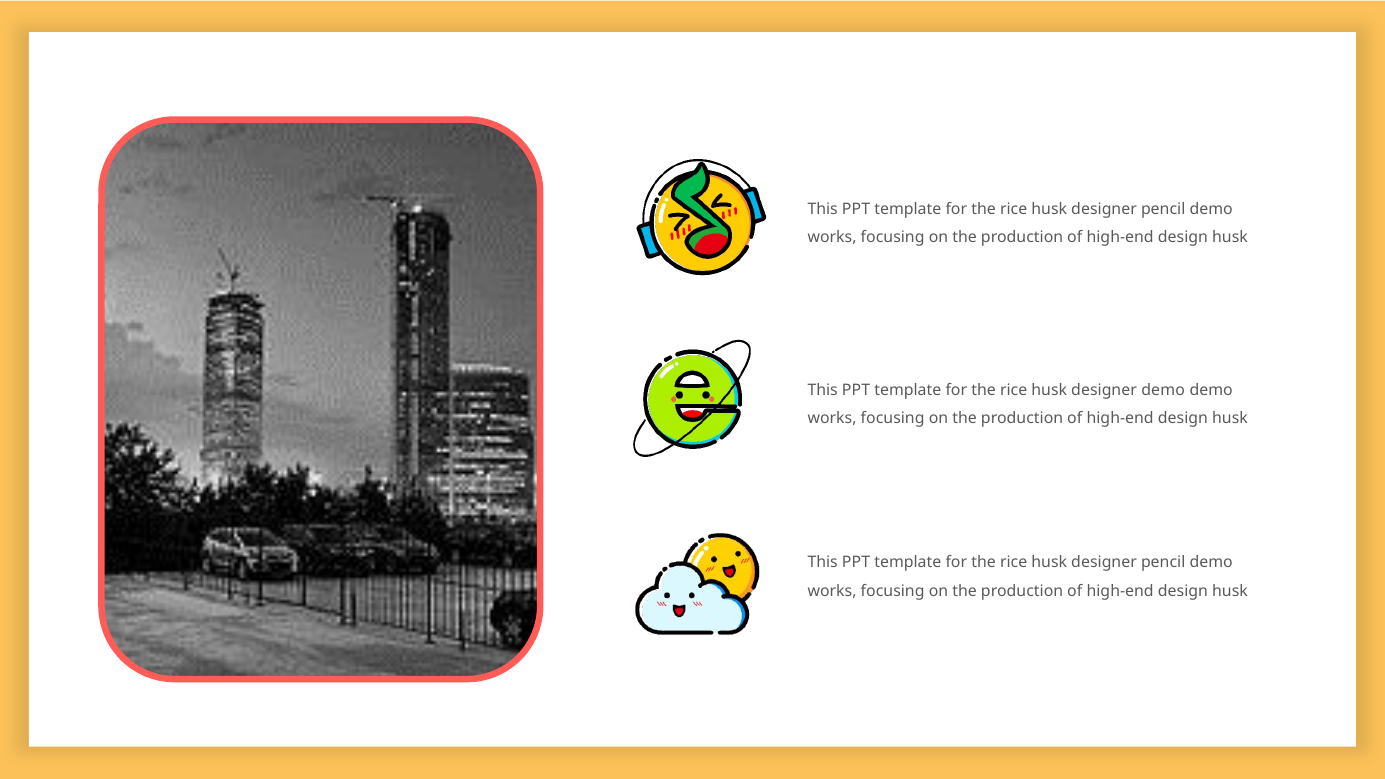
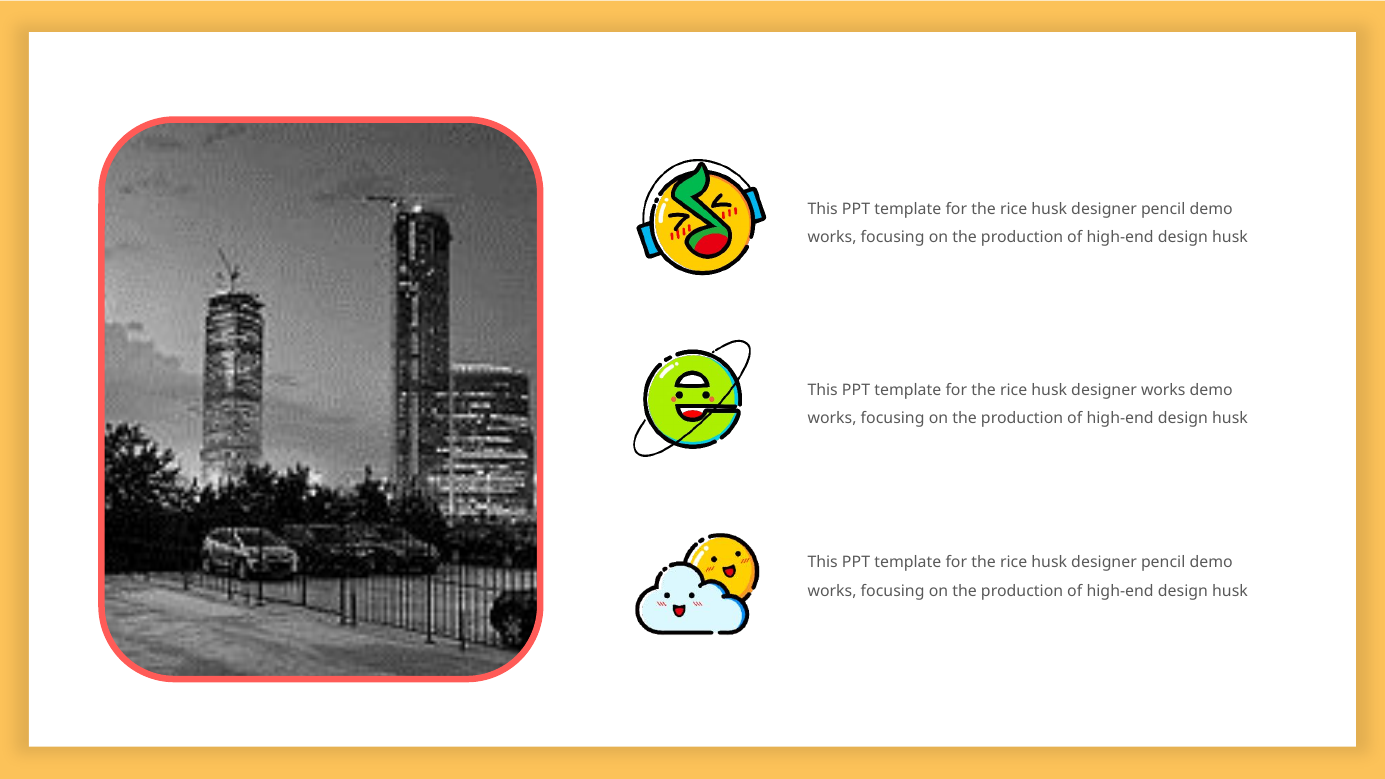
designer demo: demo -> works (1163, 390)
